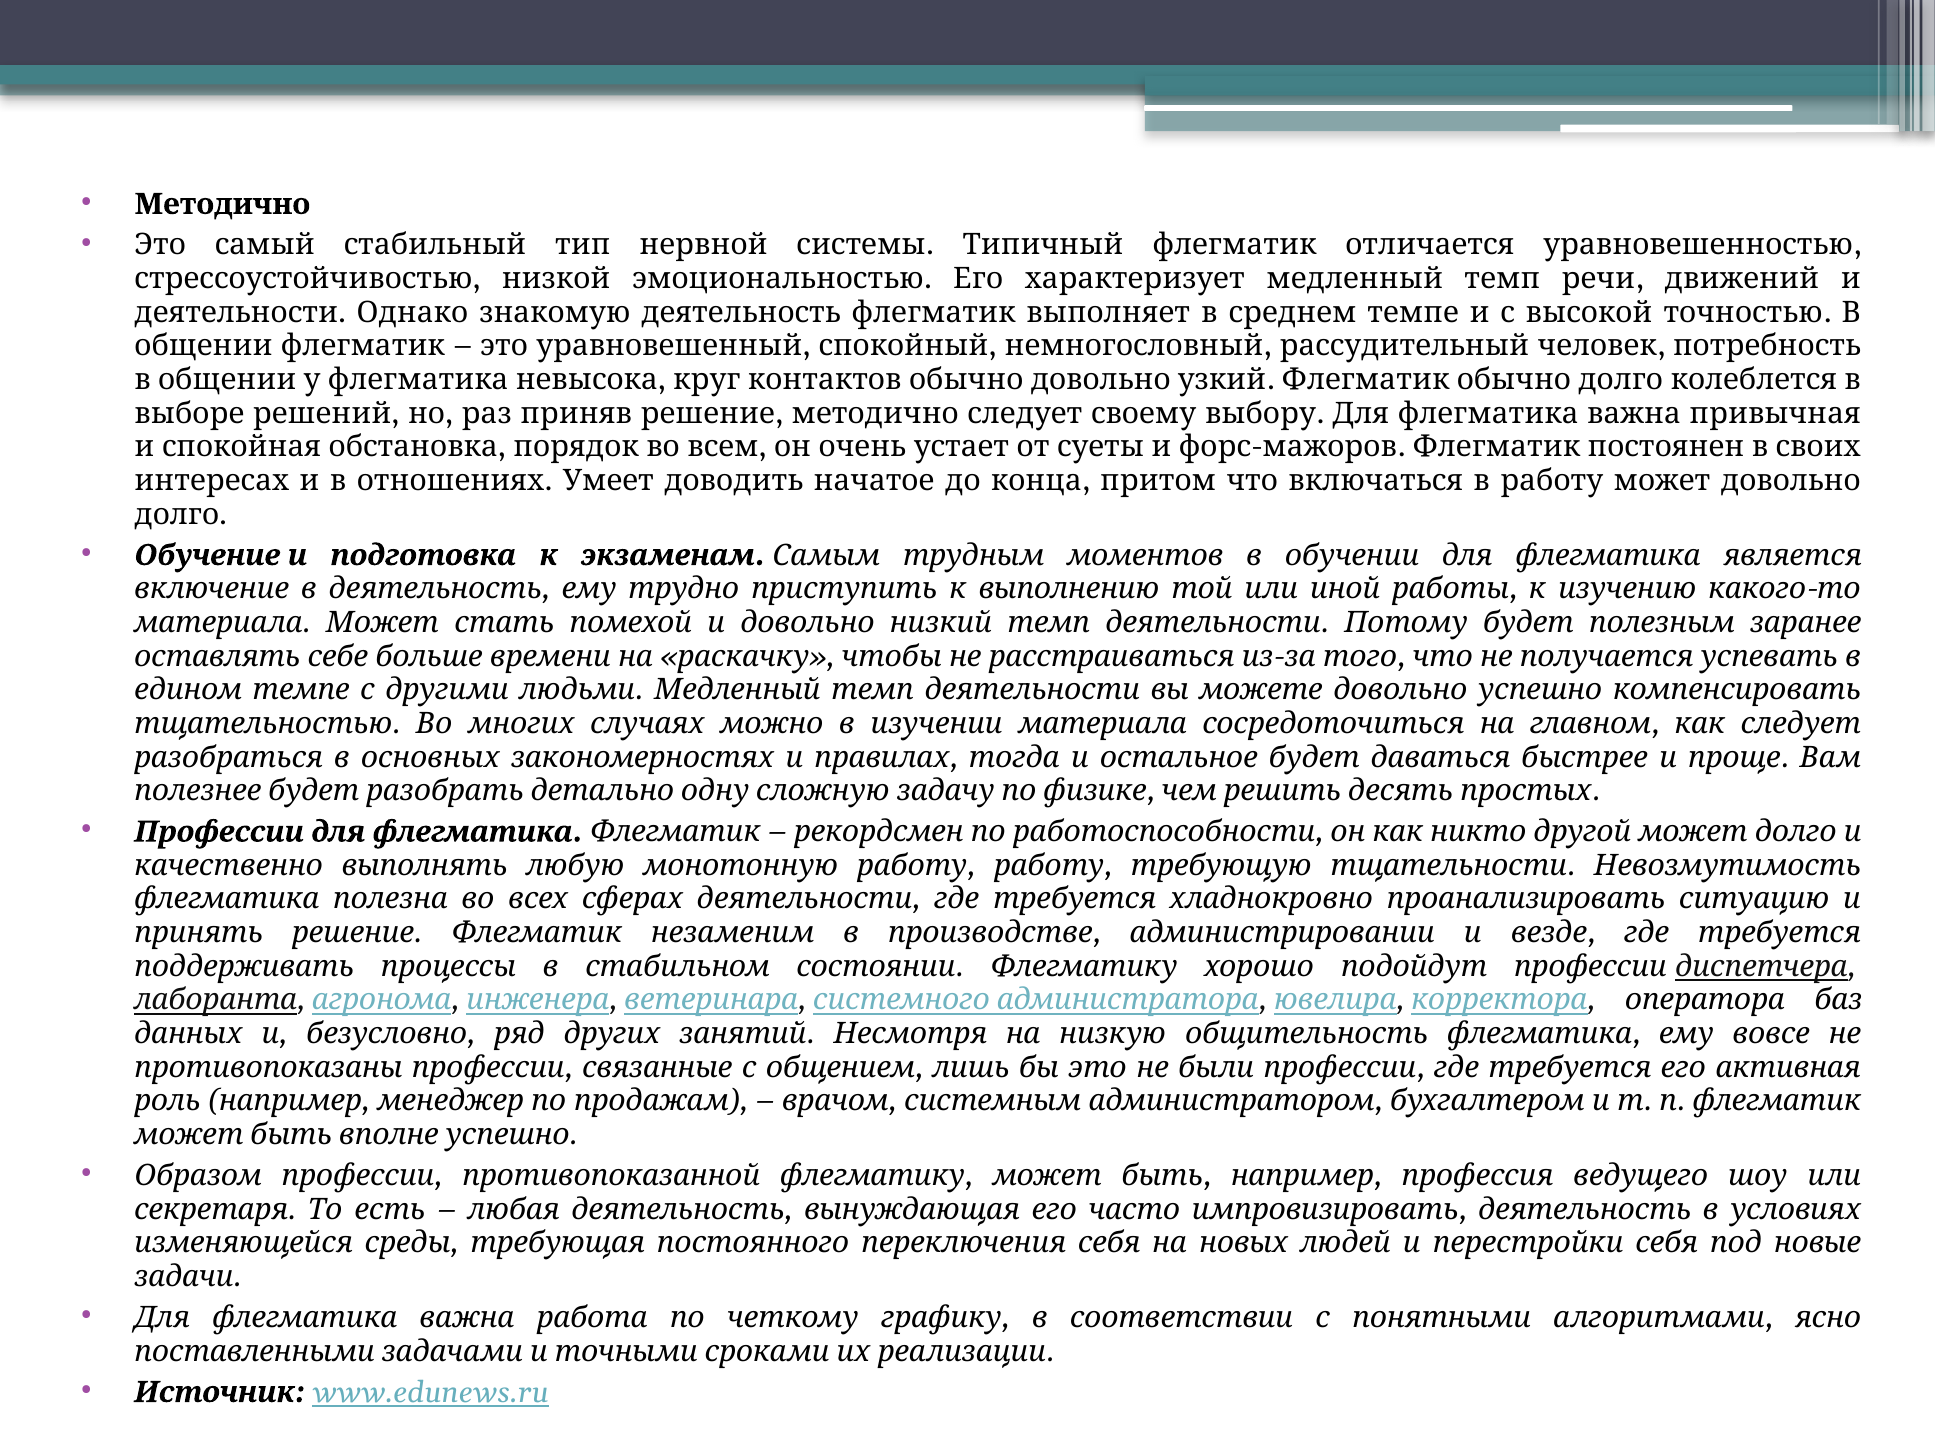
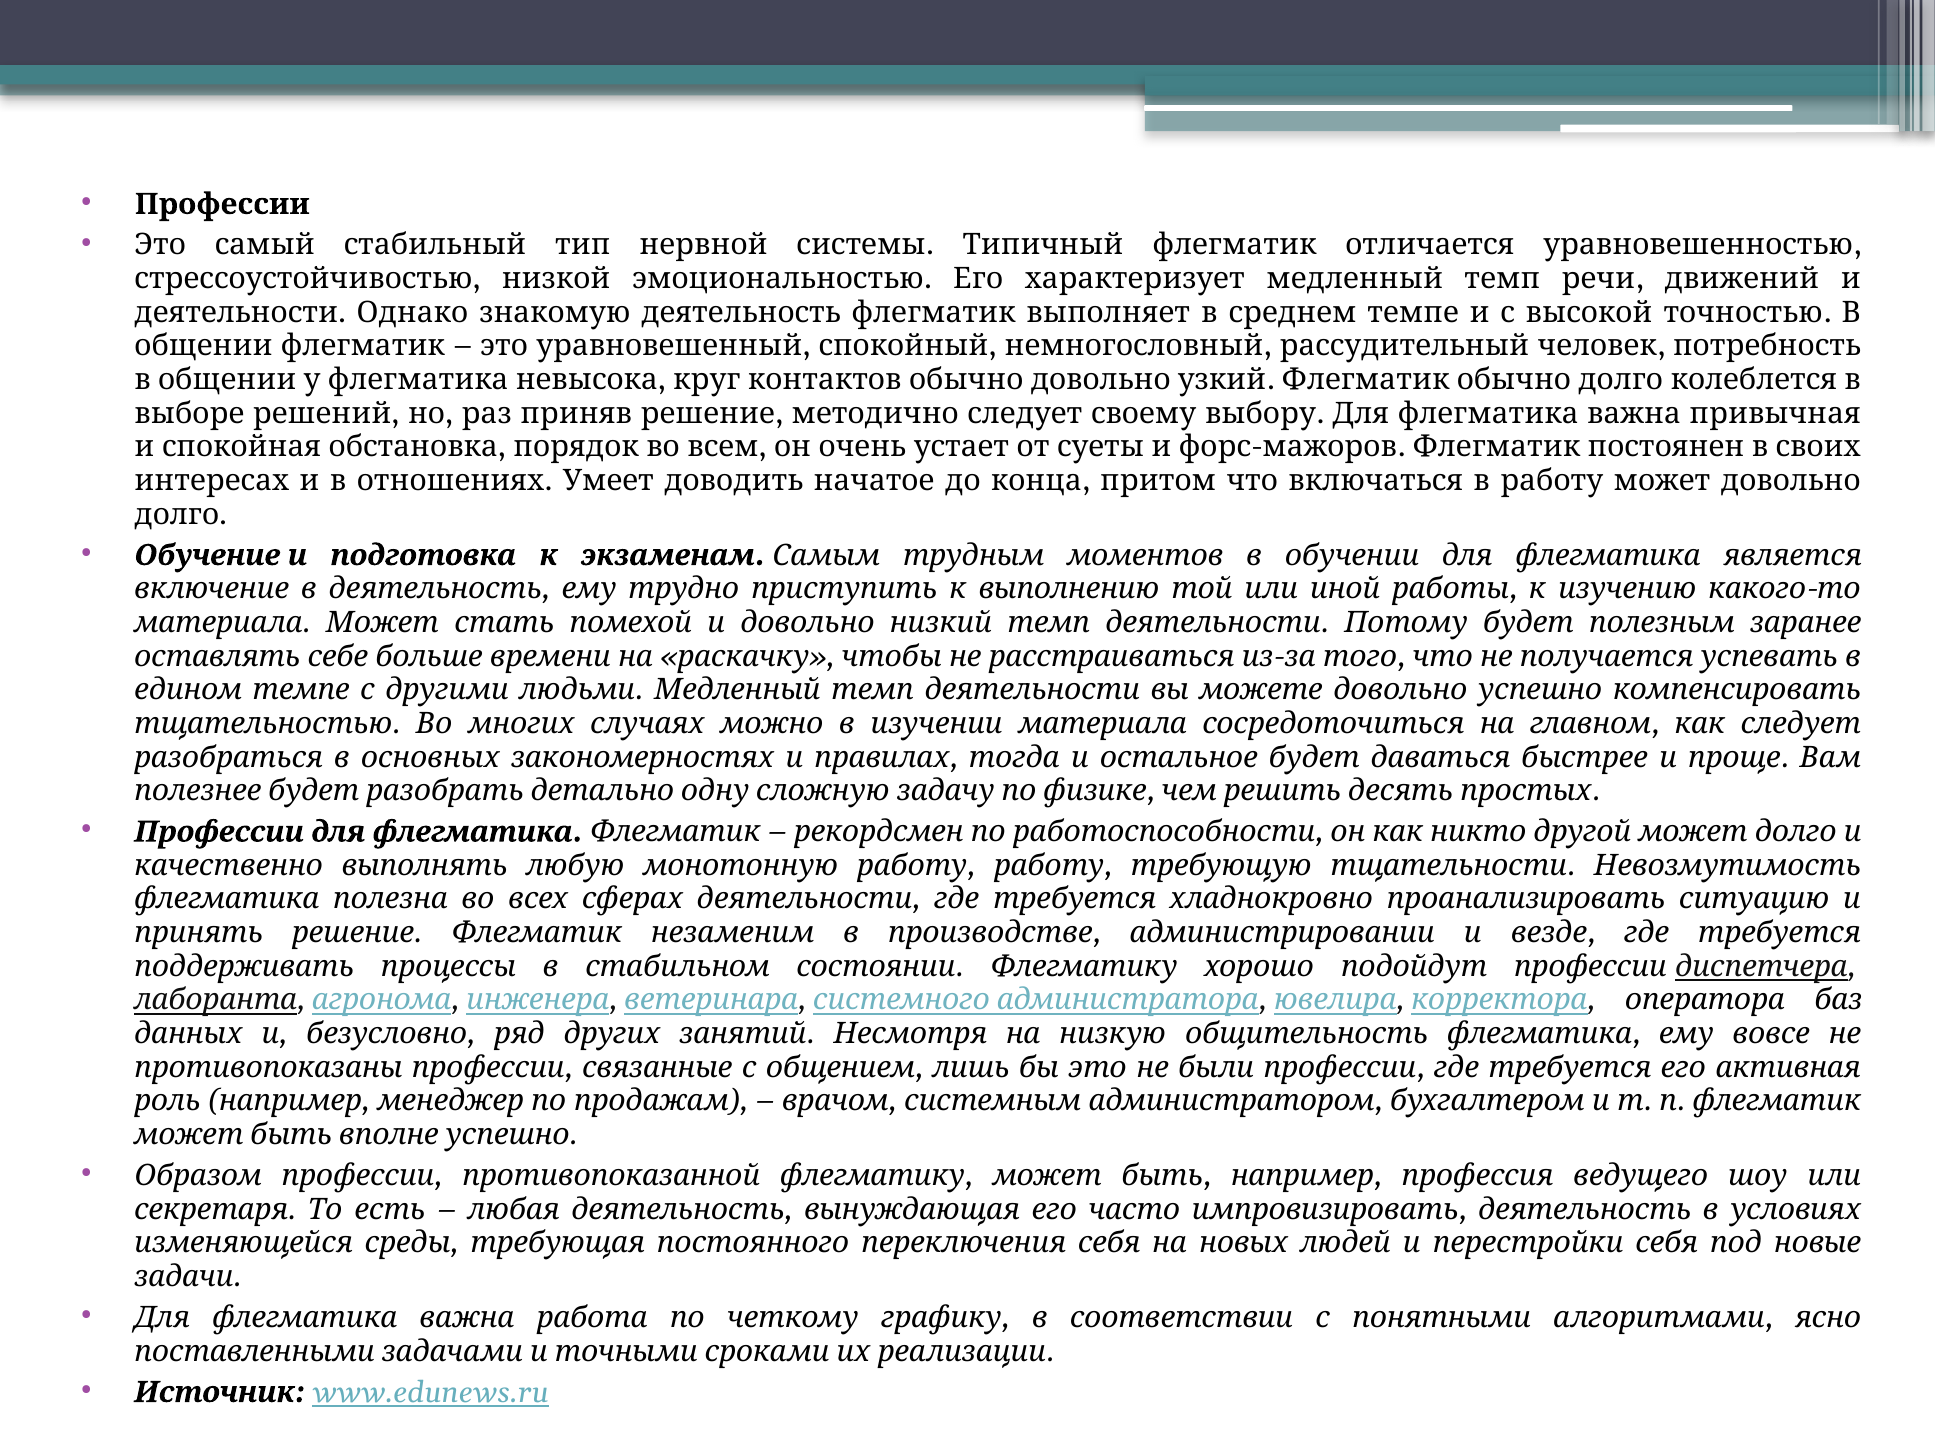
Методично: Методично -> Профессии (222, 204)
